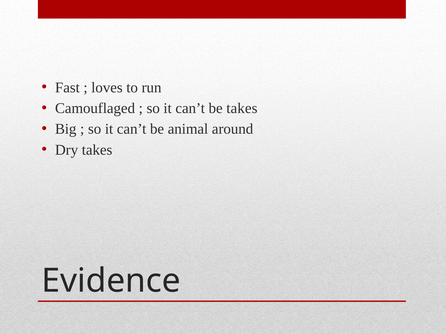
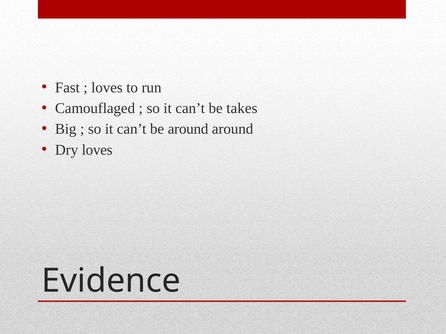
be animal: animal -> around (188, 129)
Dry takes: takes -> loves (97, 150)
